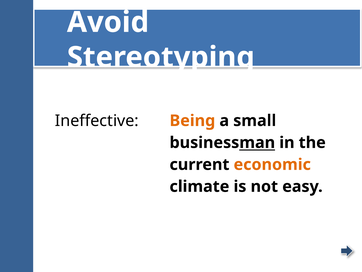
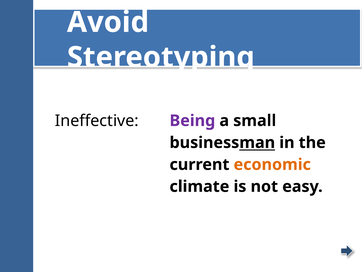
Being colour: orange -> purple (192, 120)
